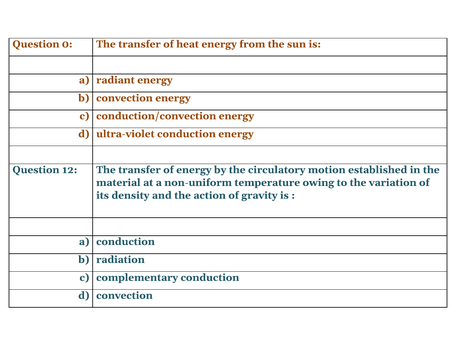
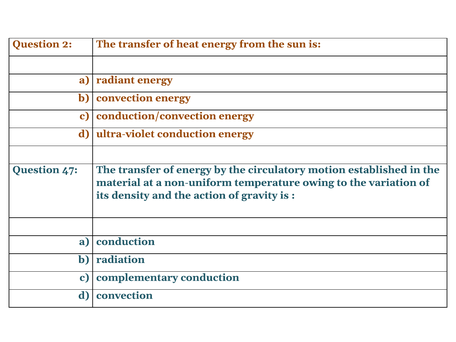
0: 0 -> 2 (67, 44)
12: 12 -> 47 (70, 170)
